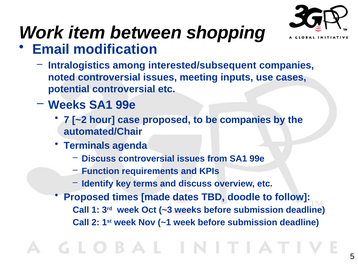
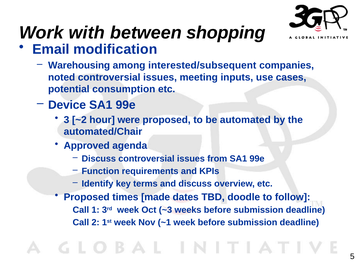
item: item -> with (87, 33)
Intralogistics: Intralogistics -> Warehousing (79, 65)
potential controversial: controversial -> consumption (124, 89)
Weeks: Weeks -> Device (67, 105)
7: 7 -> 3 (67, 120)
case: case -> were (129, 120)
be companies: companies -> automated (245, 120)
Terminals: Terminals -> Approved (87, 146)
